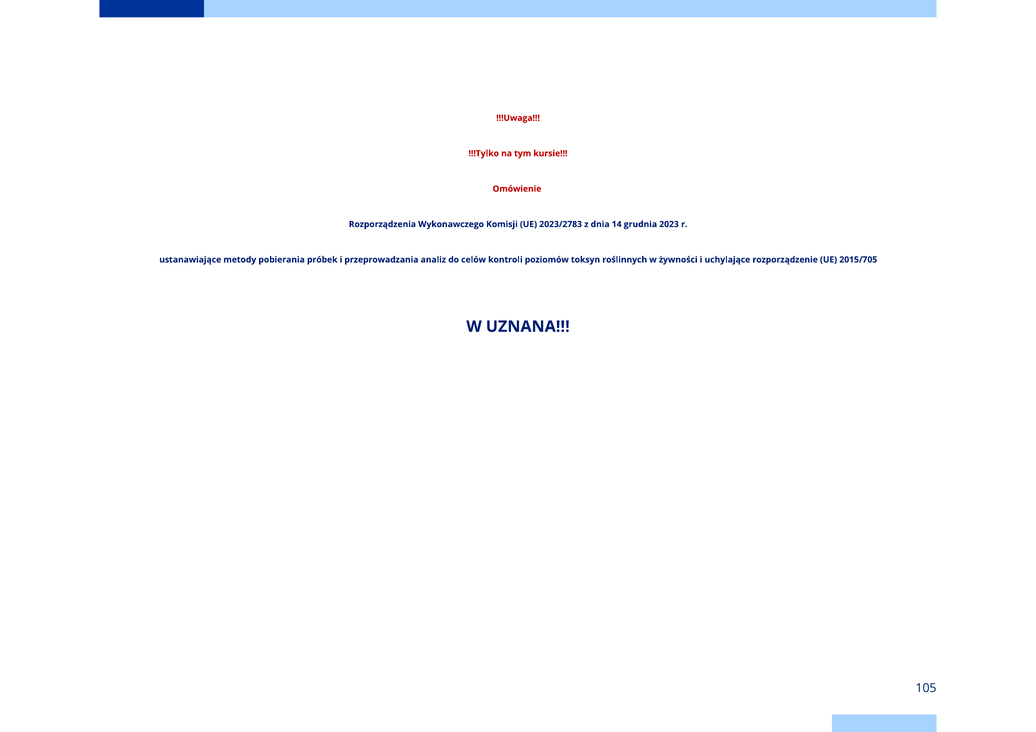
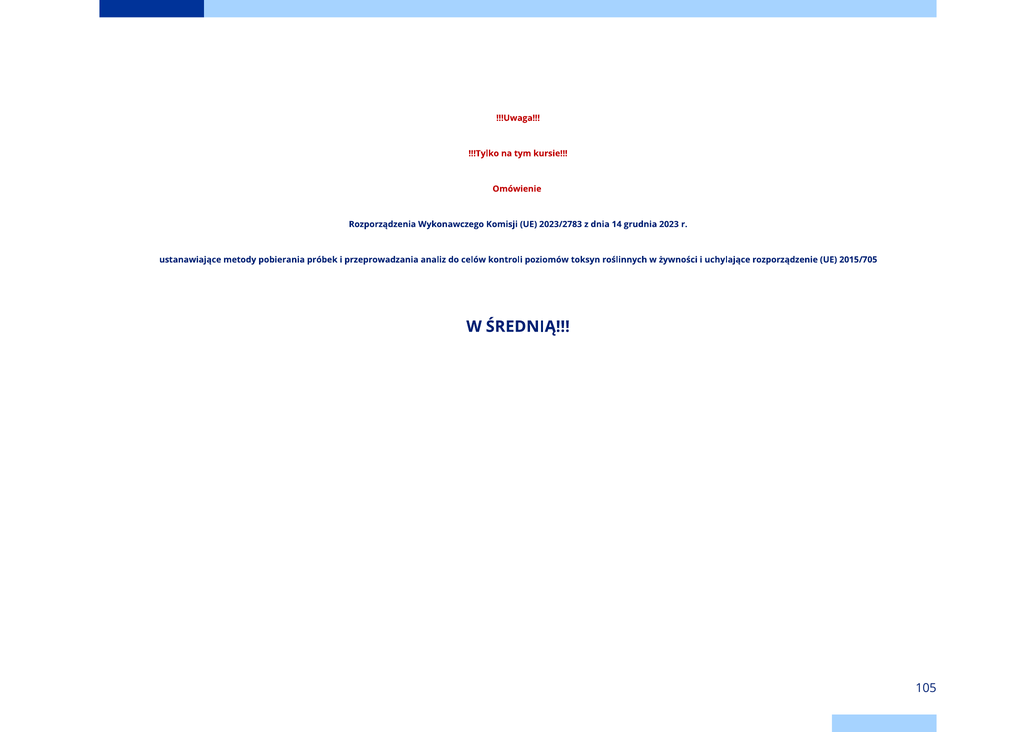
UZNANA: UZNANA -> ŚREDNIĄ (528, 327)
